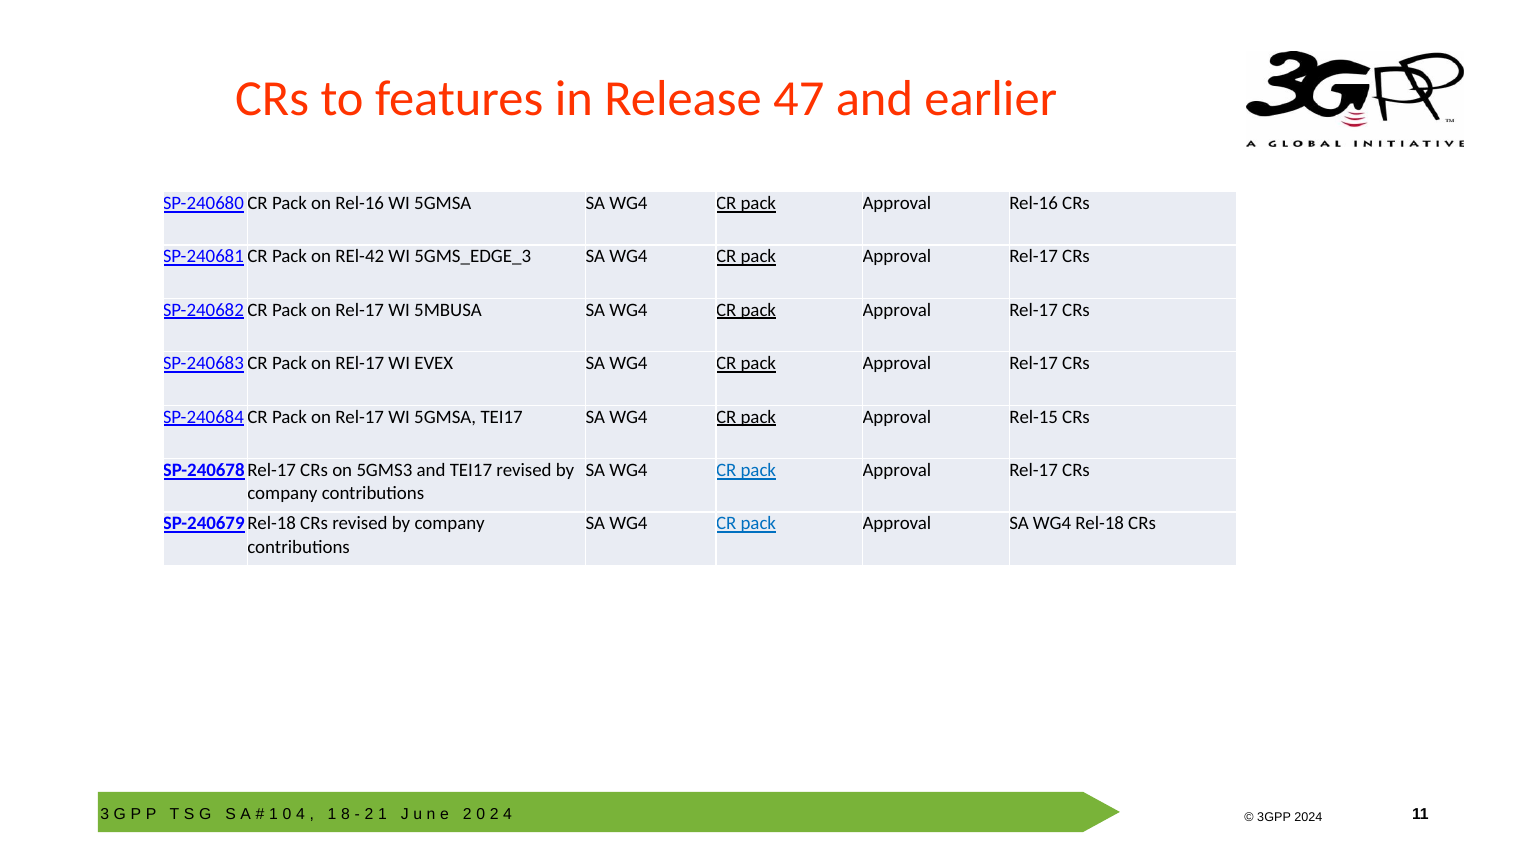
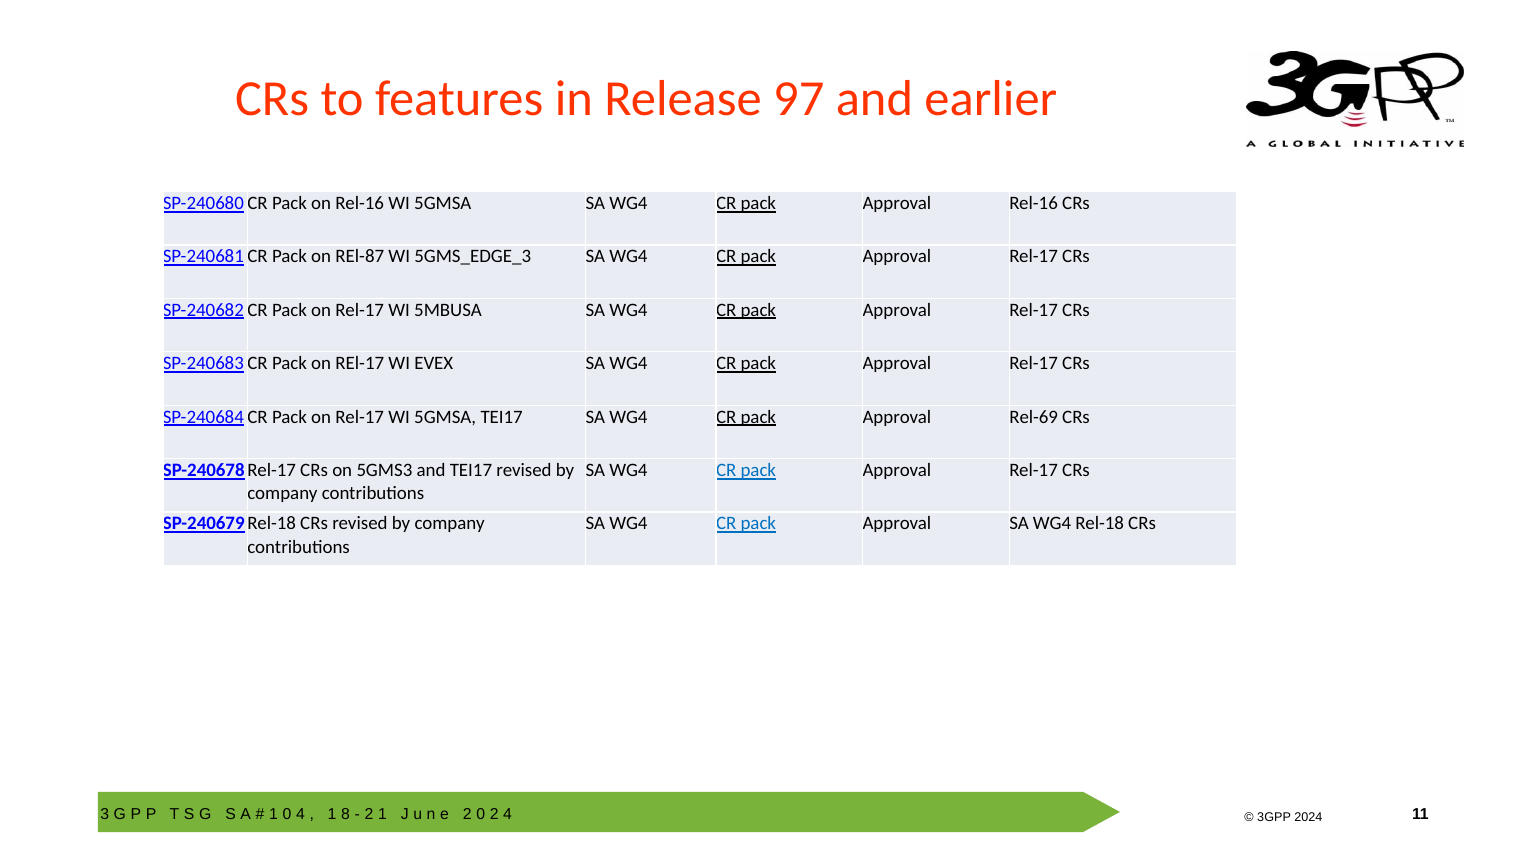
47: 47 -> 97 (799, 99)
REl-42: REl-42 -> REl-87 (360, 257)
Rel-15: Rel-15 -> Rel-69 (1034, 417)
